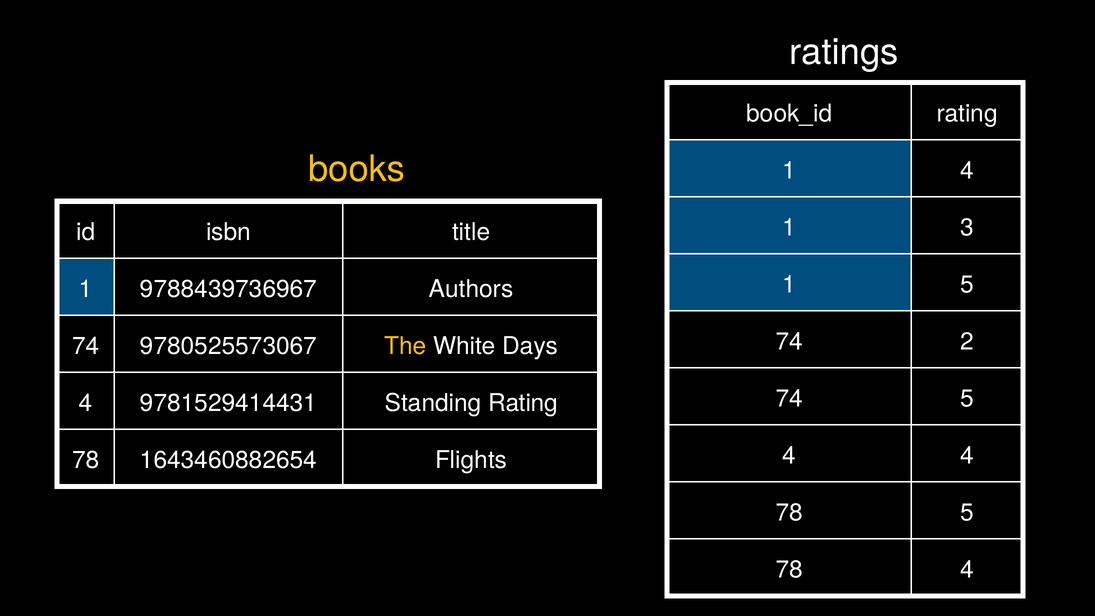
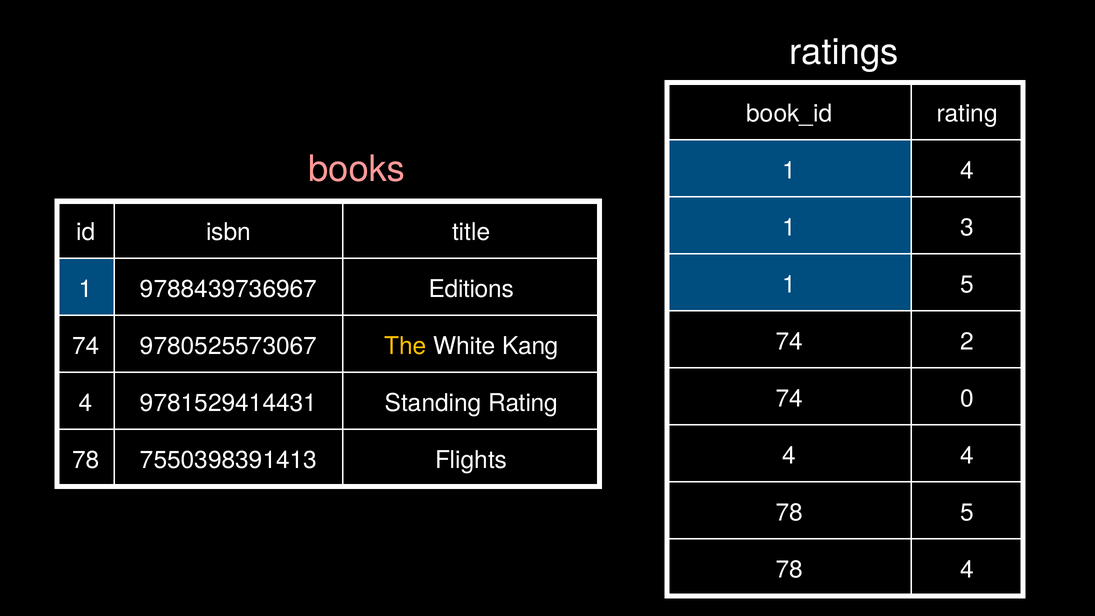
books colour: yellow -> pink (357, 169)
Authors: Authors -> Editions (471, 289)
Days: Days -> Kang (530, 346)
74 5: 5 -> 0 (967, 399)
1643460882654: 1643460882654 -> 7550398391413 (229, 460)
